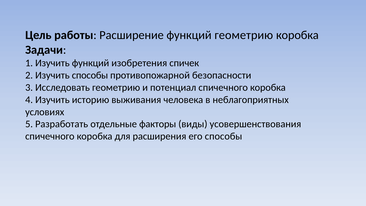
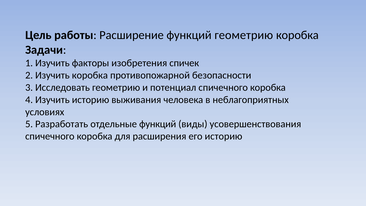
Изучить функций: функций -> факторы (91, 63)
Изучить способы: способы -> коробка (90, 75)
отдельные факторы: факторы -> функций (158, 124)
его способы: способы -> историю (224, 136)
